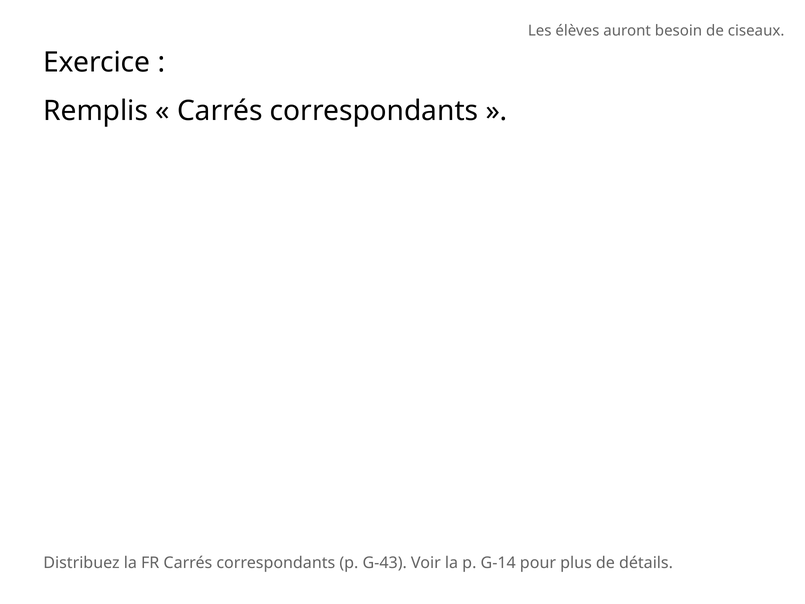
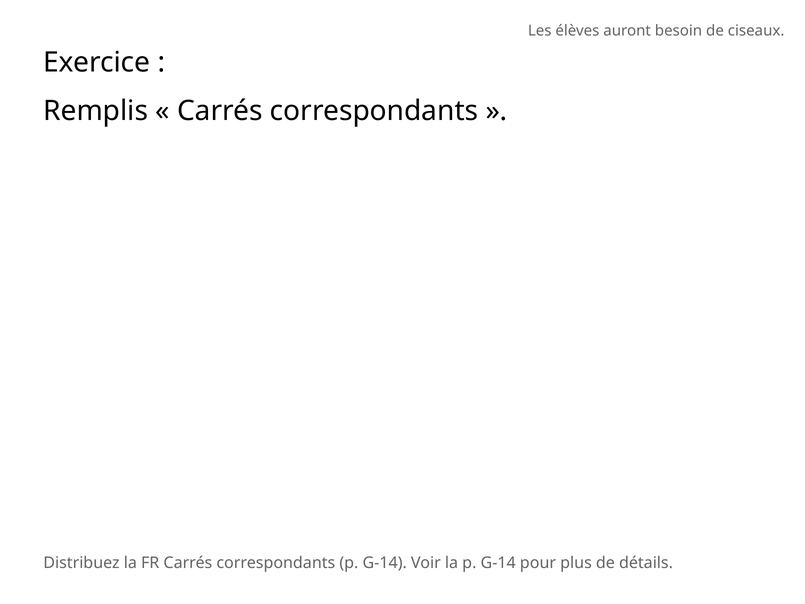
correspondants p G-43: G-43 -> G-14 (385, 563)
